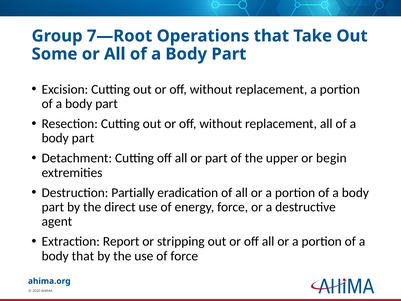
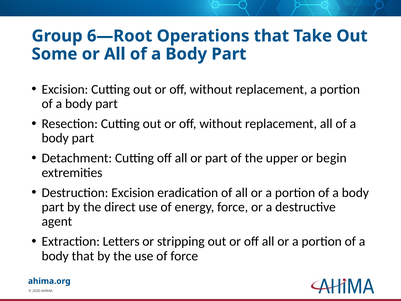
7—Root: 7—Root -> 6—Root (120, 36)
Destruction Partially: Partially -> Excision (133, 193)
Report: Report -> Letters (121, 241)
